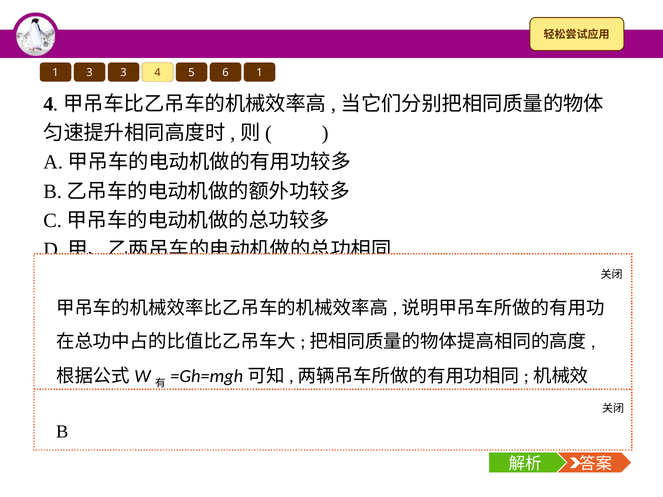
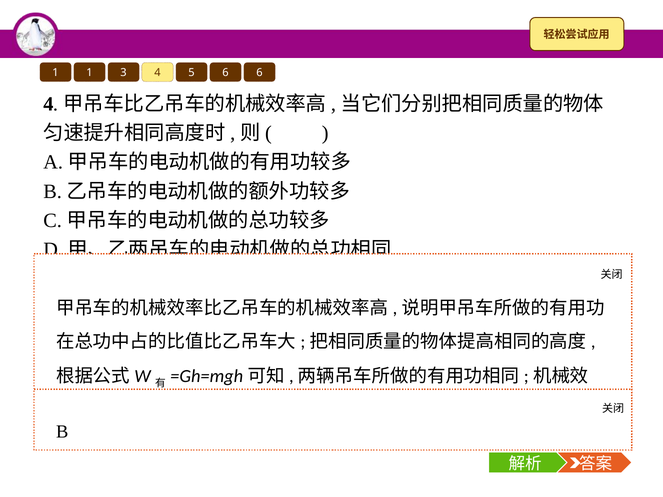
1 3: 3 -> 1 (90, 73)
6 1: 1 -> 6 (260, 73)
